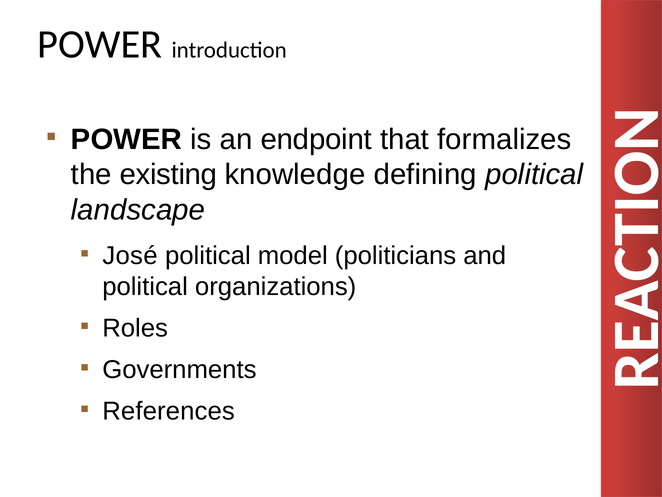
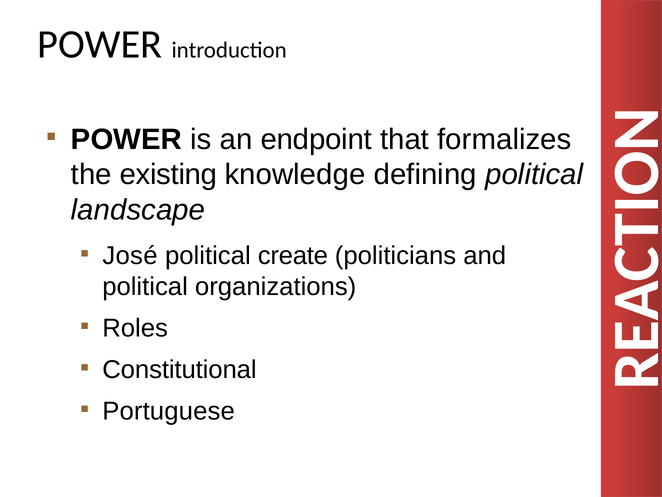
model: model -> create (293, 256)
Governments: Governments -> Constitutional (179, 369)
References: References -> Portuguese (169, 411)
